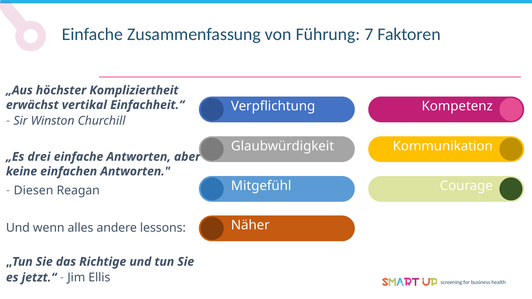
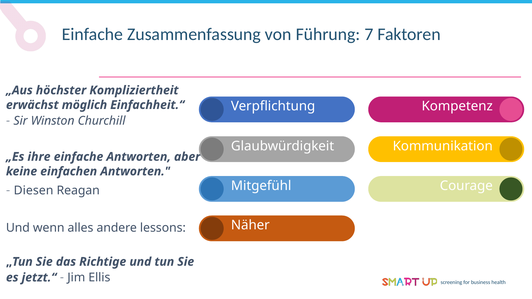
vertikal: vertikal -> möglich (84, 105)
drei: drei -> ihre (39, 157)
